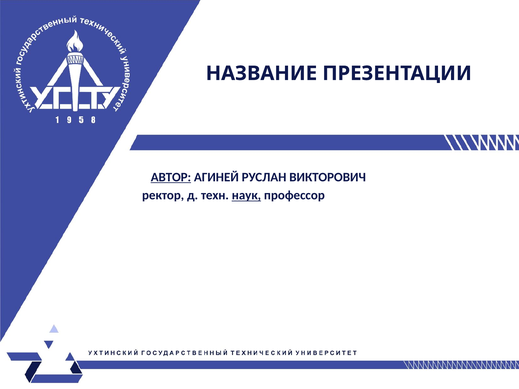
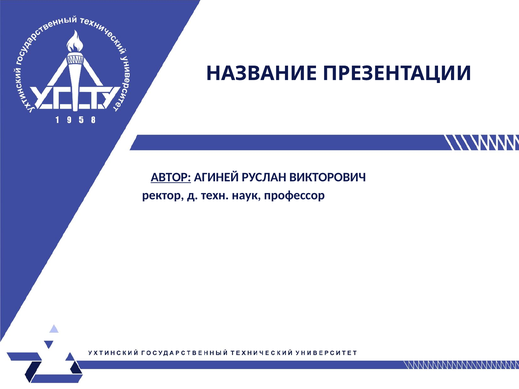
наук underline: present -> none (246, 195)
